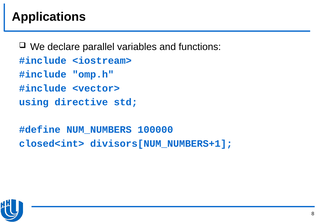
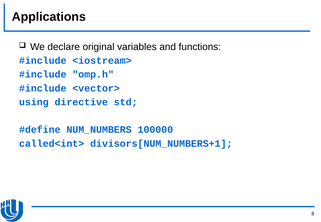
parallel: parallel -> original (99, 47)
closed<int>: closed<int> -> called<int> (52, 144)
